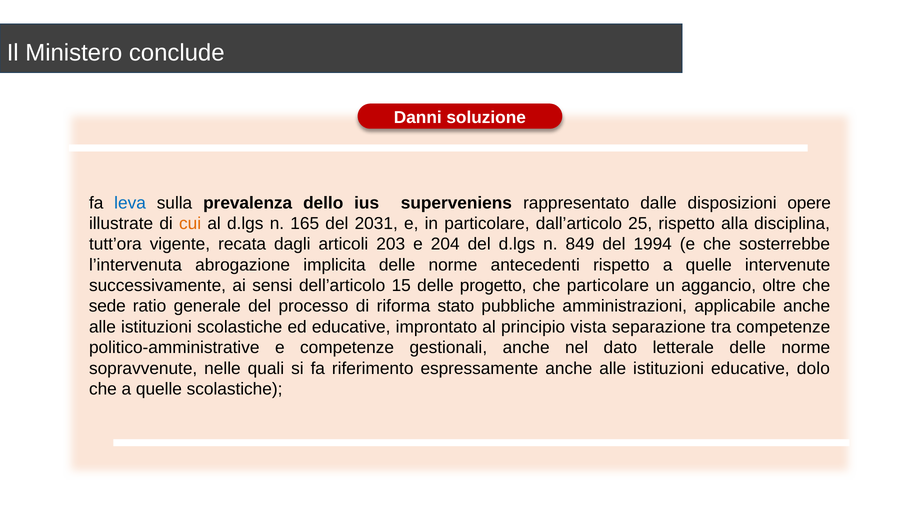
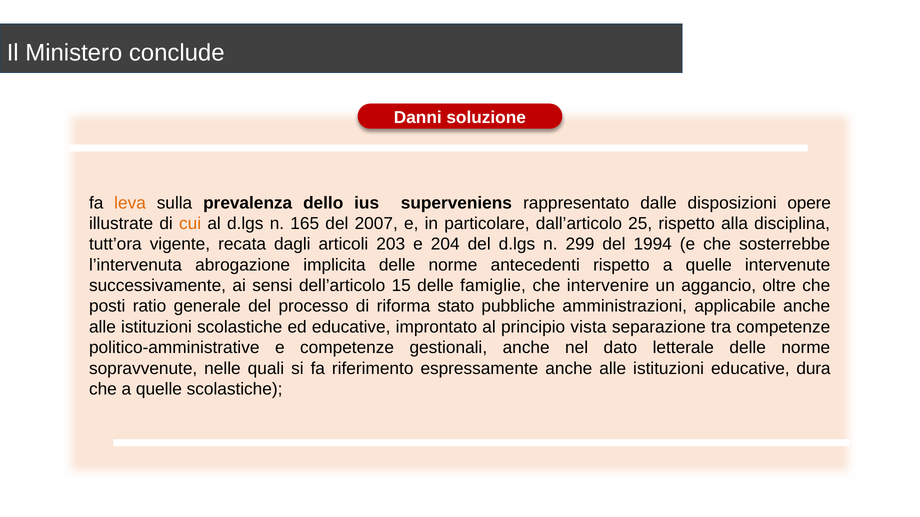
leva colour: blue -> orange (130, 203)
2031: 2031 -> 2007 (376, 224)
849: 849 -> 299 (580, 244)
progetto: progetto -> famiglie (493, 286)
che particolare: particolare -> intervenire (608, 286)
sede: sede -> posti (107, 307)
dolo: dolo -> dura (813, 369)
